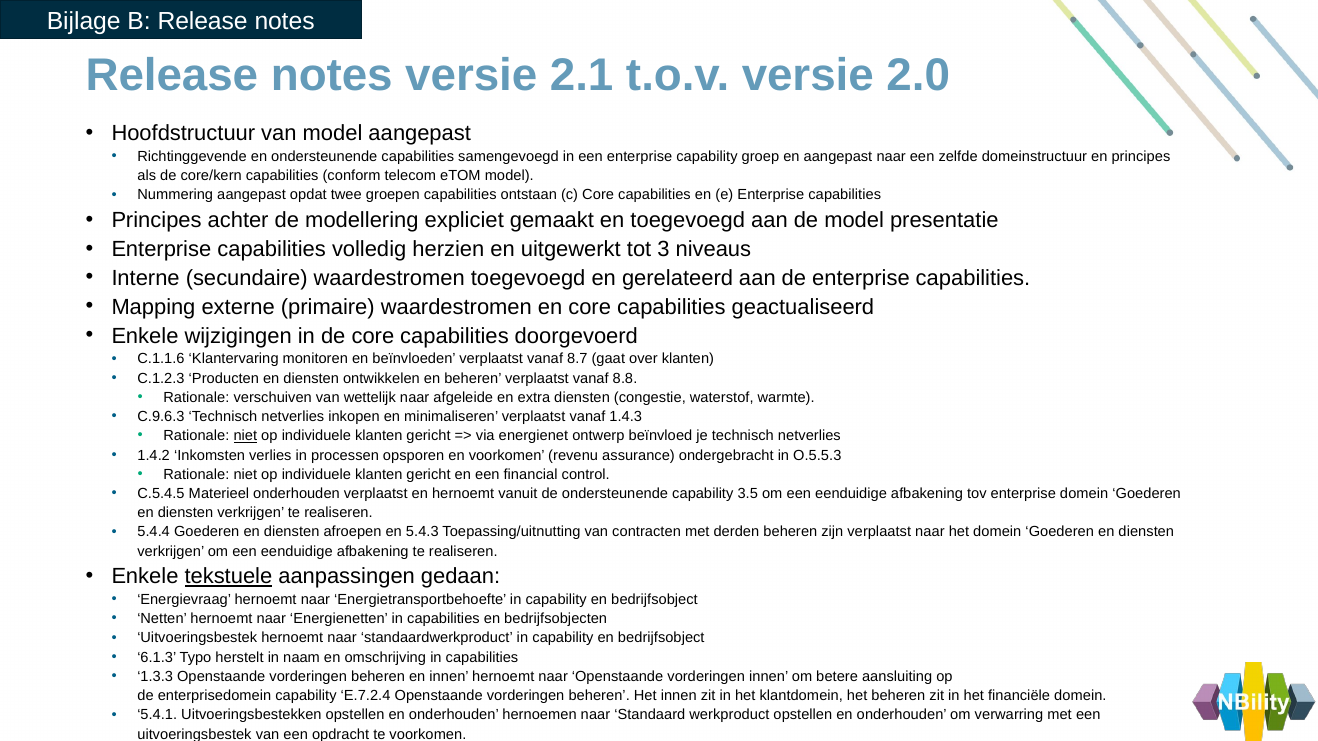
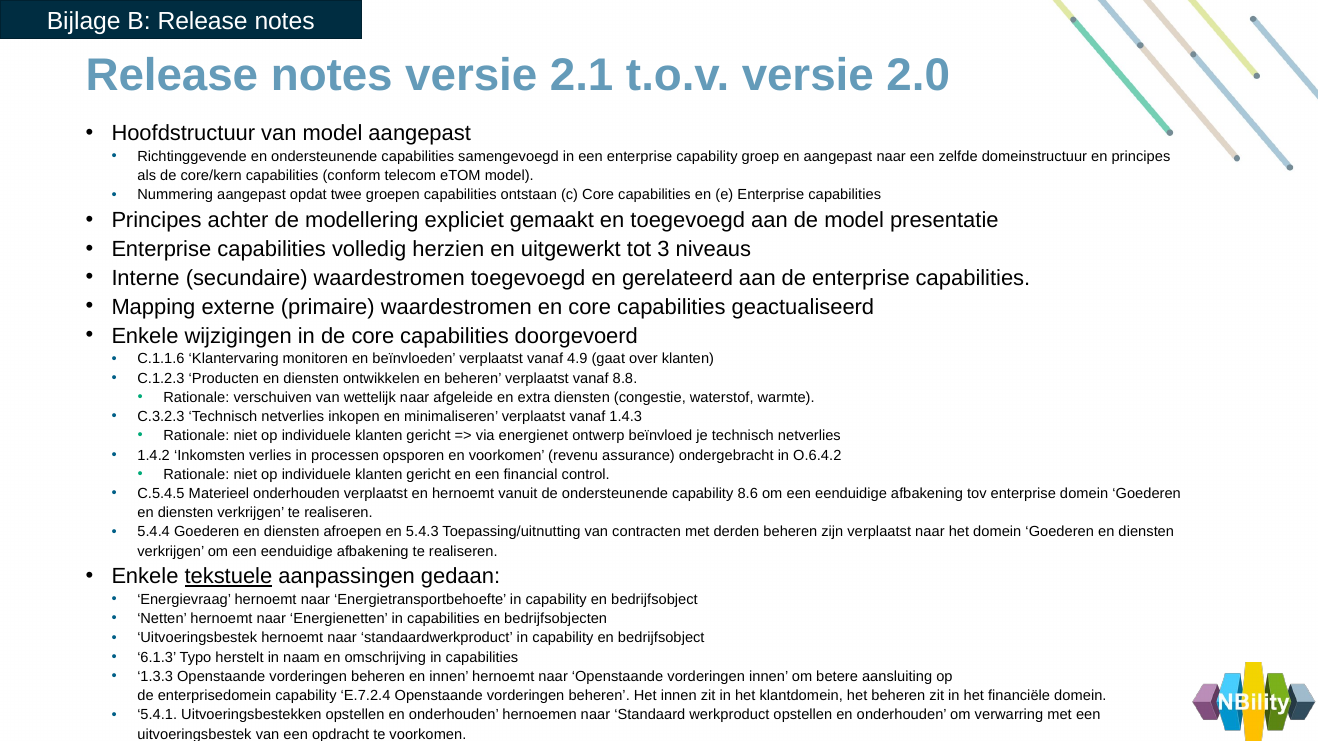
8.7: 8.7 -> 4.9 (577, 359)
C.9.6.3: C.9.6.3 -> C.3.2.3 (161, 417)
niet underline: present -> none (245, 436)
O.5.5.3: O.5.5.3 -> O.6.4.2 (817, 455)
3.5: 3.5 -> 8.6 (748, 494)
